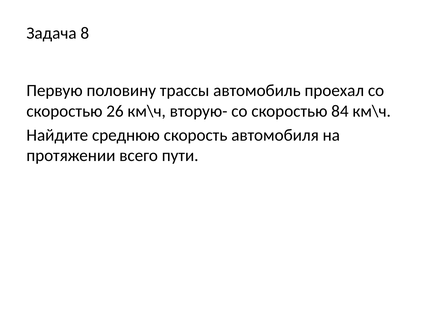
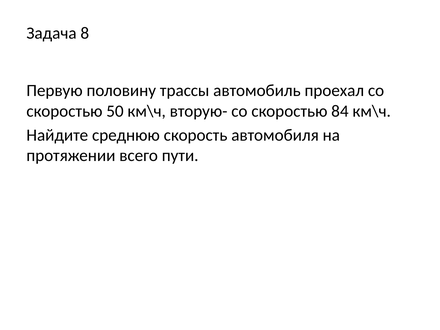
26: 26 -> 50 (115, 111)
